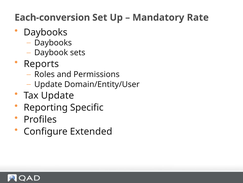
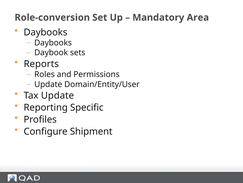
Each-conversion: Each-conversion -> Role-conversion (52, 17)
Rate: Rate -> Area (198, 17)
Extended: Extended -> Shipment (91, 131)
